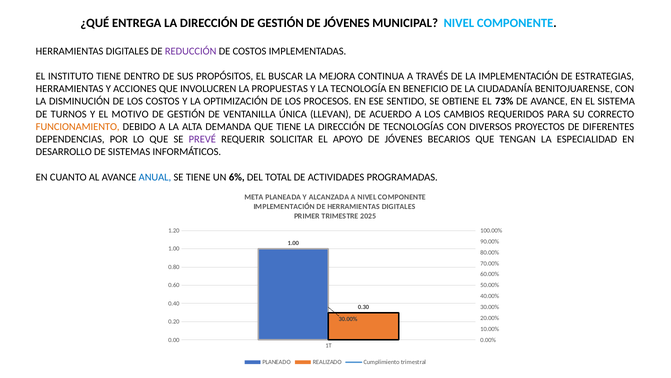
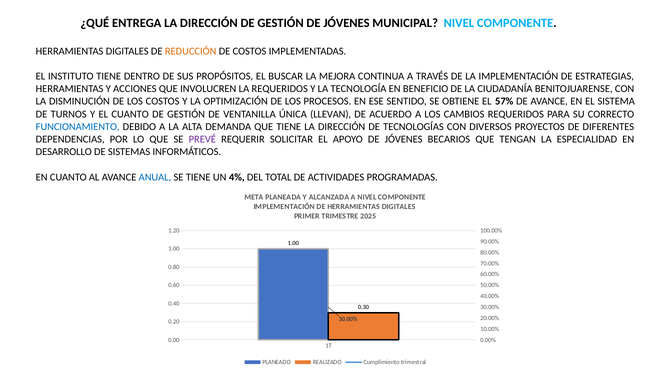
REDUCCIÓN colour: purple -> orange (191, 51)
LA PROPUESTAS: PROPUESTAS -> REQUERIDOS (280, 89)
73%: 73% -> 57% (504, 101)
EL MOTIVO: MOTIVO -> CUANTO (130, 114)
FUNCIONAMIENTO colour: orange -> blue (78, 127)
6%: 6% -> 4% (237, 177)
